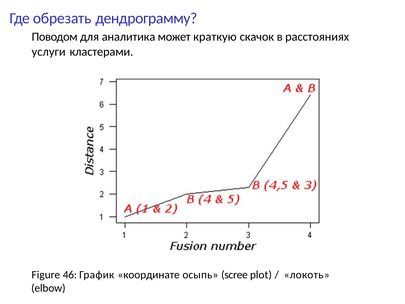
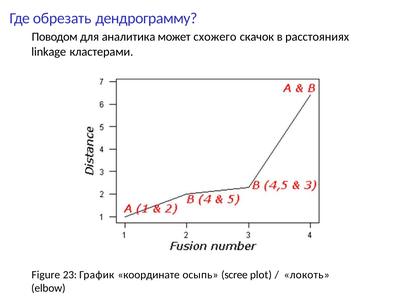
краткую: краткую -> схожего (215, 37)
услуги: услуги -> linkage (49, 52)
46: 46 -> 23 (70, 275)
